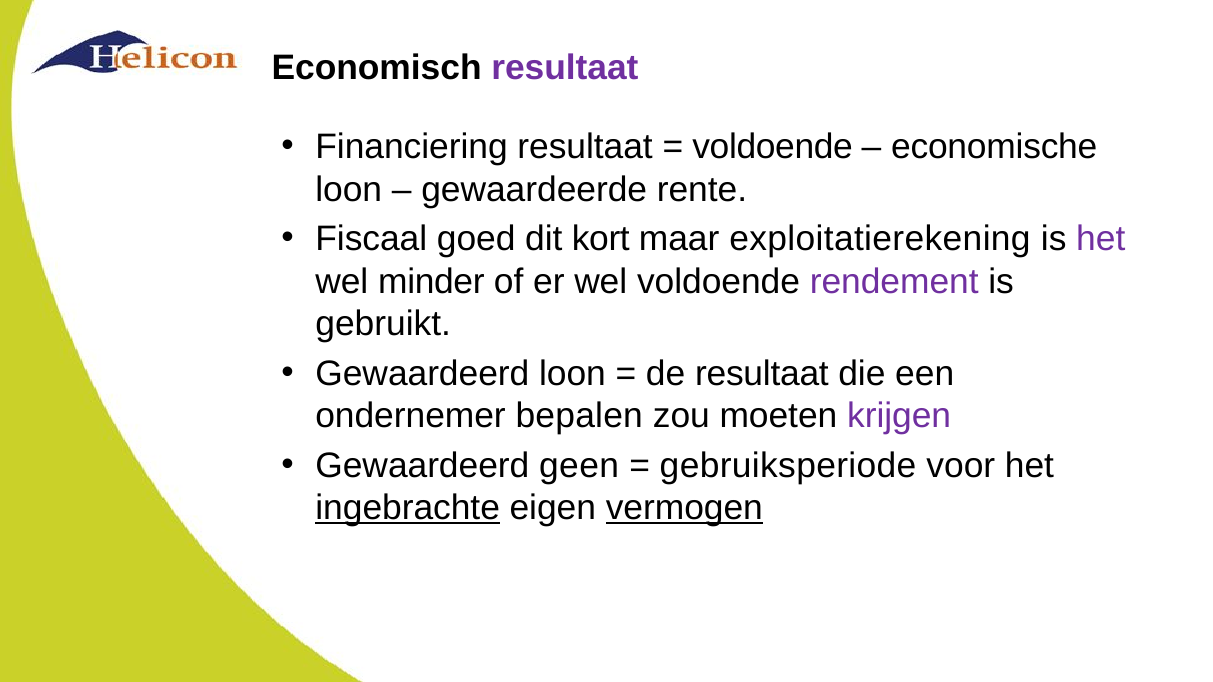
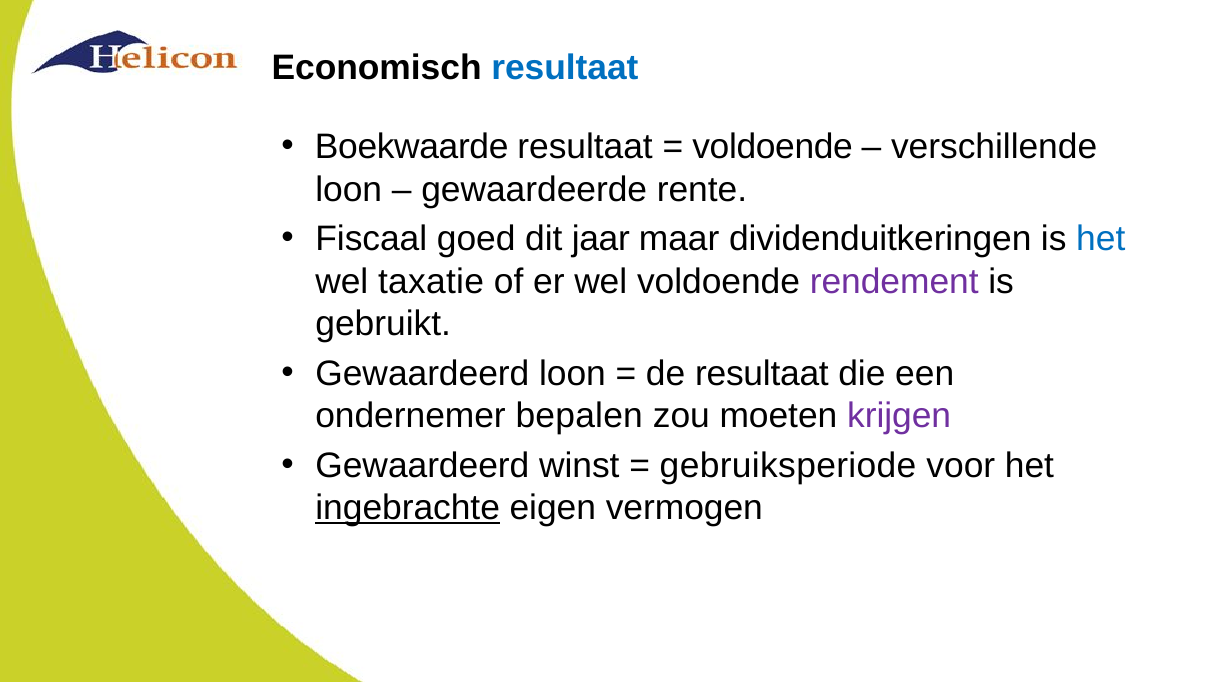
resultaat colour: purple -> blue (565, 68)
Financiering: Financiering -> Boekwaarde (412, 147)
economische: economische -> verschillende (994, 147)
kort: kort -> jaar (601, 239)
exploitatierekening: exploitatierekening -> dividenduitkeringen (880, 239)
het colour: purple -> blue (1101, 239)
minder: minder -> taxatie (431, 282)
geen: geen -> winst (579, 466)
vermogen underline: present -> none (684, 508)
